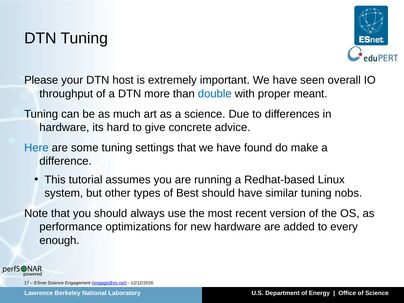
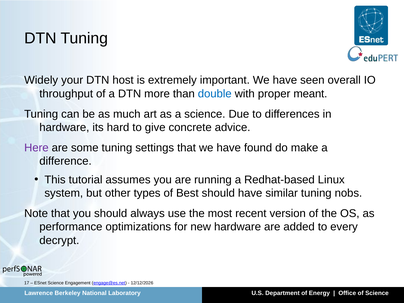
Please: Please -> Widely (41, 80)
Here colour: blue -> purple (36, 148)
enough: enough -> decrypt (59, 240)
